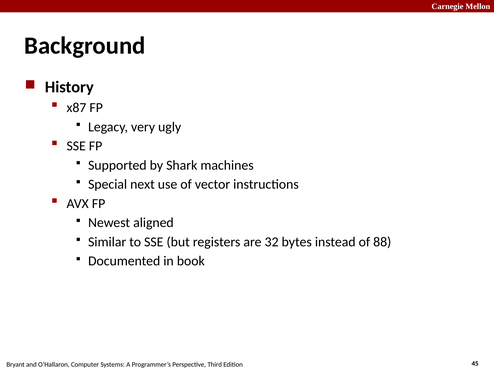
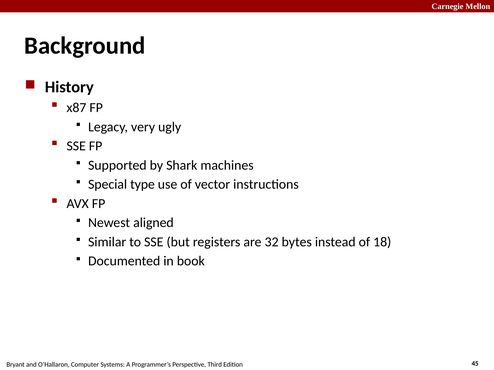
next: next -> type (143, 185)
88: 88 -> 18 (382, 242)
